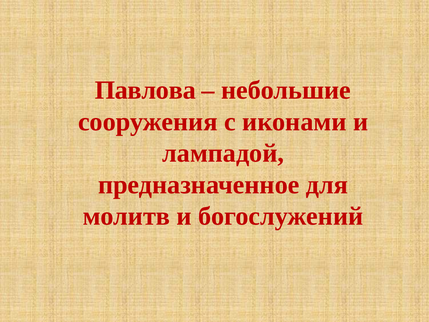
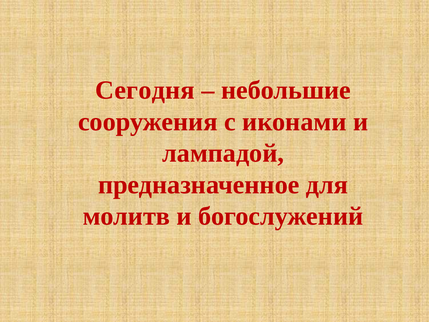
Павлова: Павлова -> Сегодня (145, 90)
